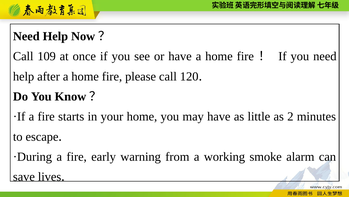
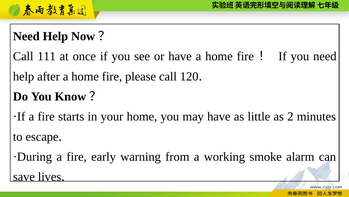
109: 109 -> 111 (47, 56)
